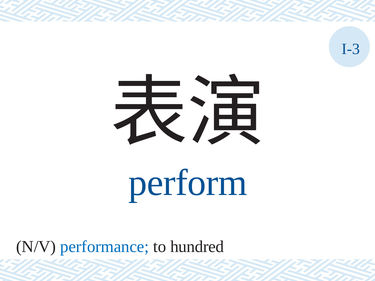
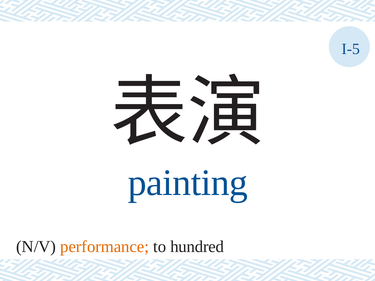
I-3: I-3 -> I-5 (351, 49)
perform: perform -> painting (188, 183)
performance colour: blue -> orange (105, 247)
